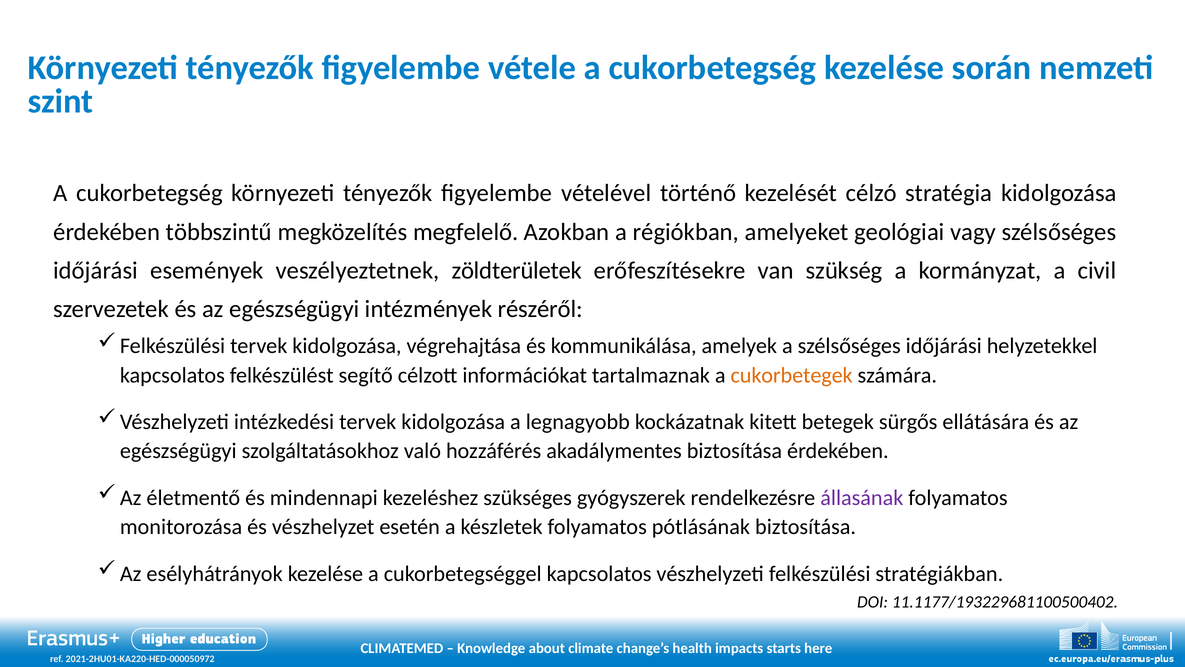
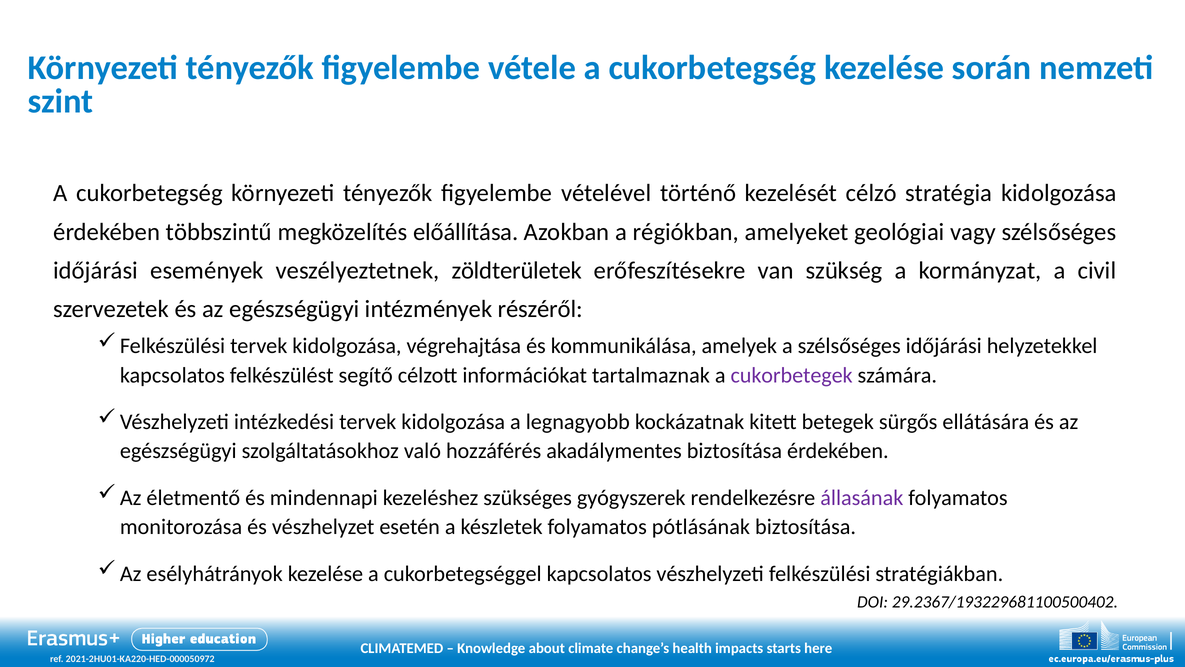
megfelelő: megfelelő -> előállítása (466, 232)
cukorbetegek colour: orange -> purple (792, 375)
11.1177/193229681100500402: 11.1177/193229681100500402 -> 29.2367/193229681100500402 (1005, 602)
